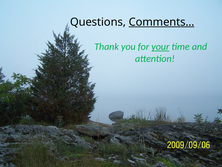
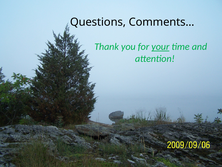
Comments… underline: present -> none (162, 22)
